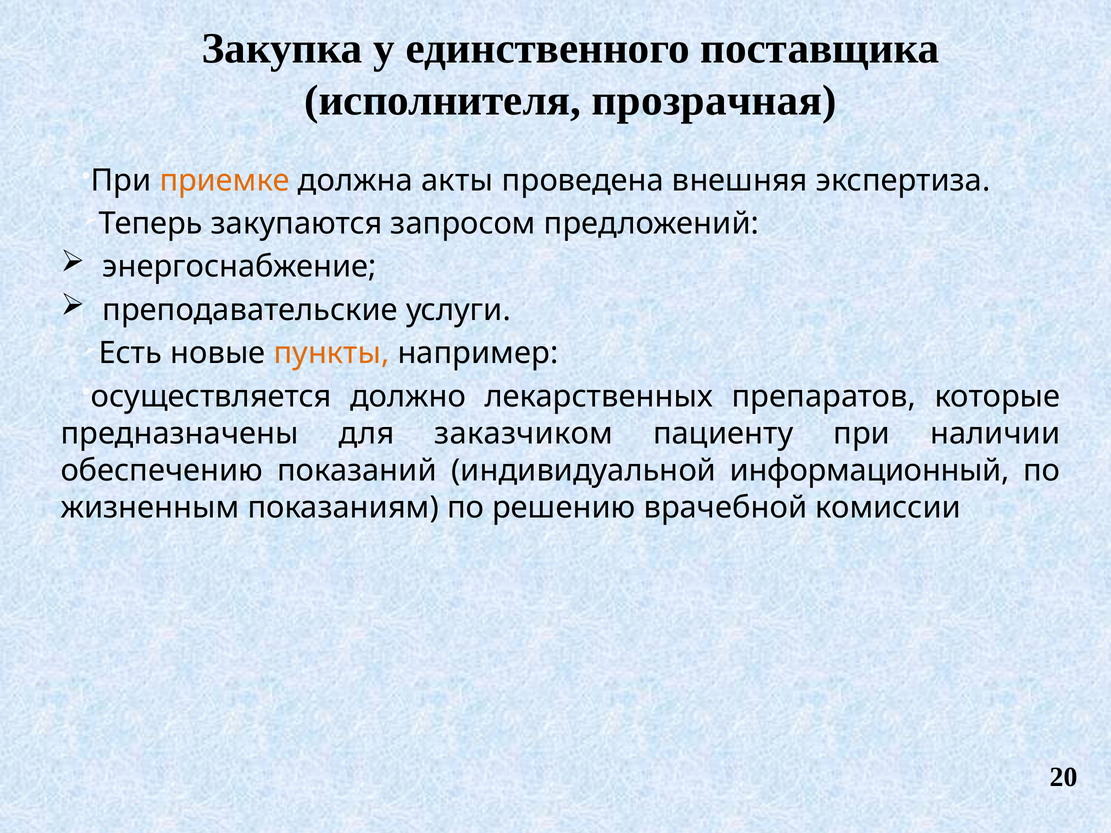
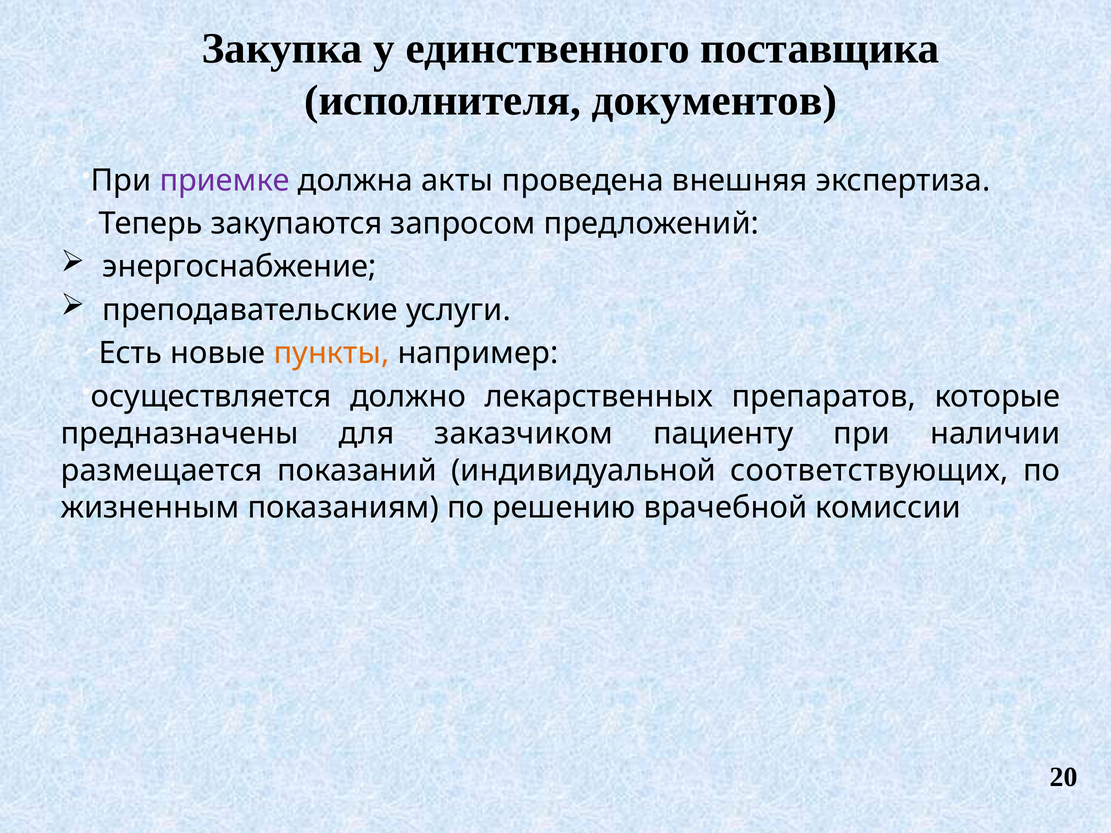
прозрачная: прозрачная -> документов (714, 100)
приемке colour: orange -> purple (225, 180)
обеспечению: обеспечению -> размещается (162, 471)
информационный: информационный -> соответствующих (869, 471)
